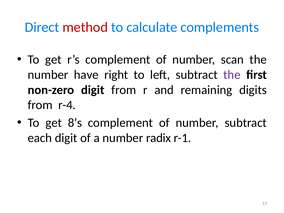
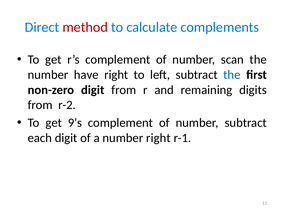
the colour: purple -> blue (232, 75)
r-4: r-4 -> r-2 (67, 105)
8’s: 8’s -> 9’s (75, 123)
number radix: radix -> right (158, 138)
